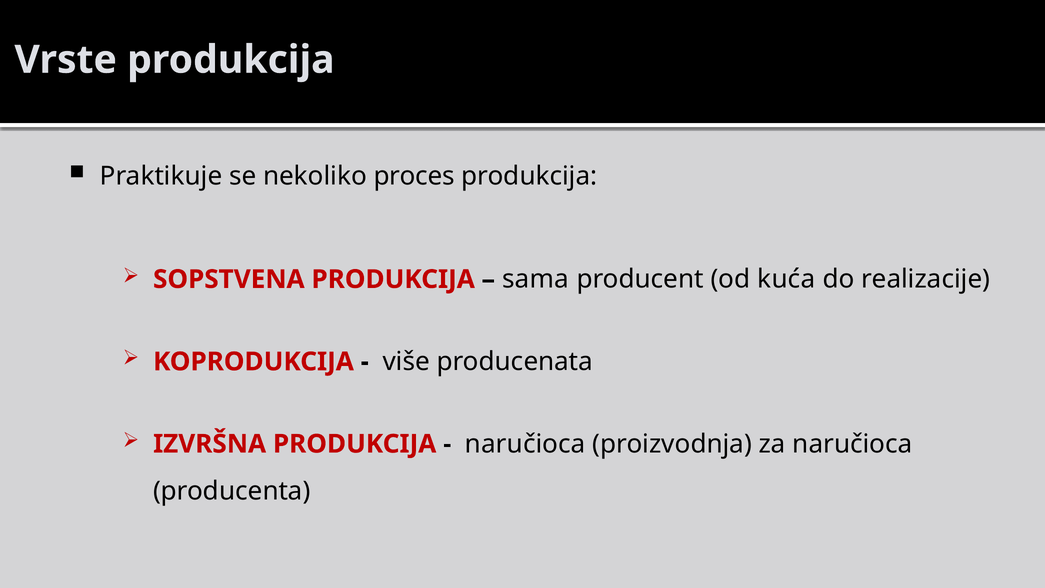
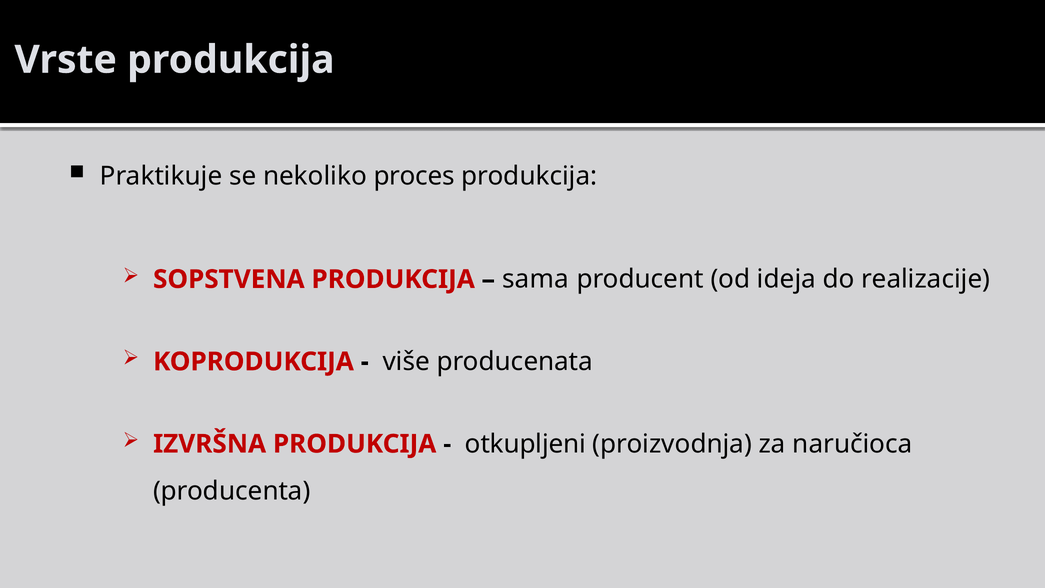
kuća: kuća -> ideja (786, 279)
naručioca: naručioca -> otkupljeni (525, 444)
